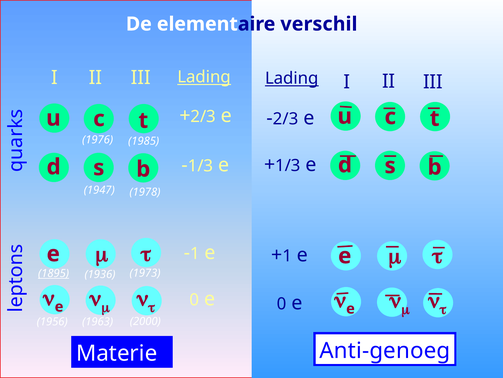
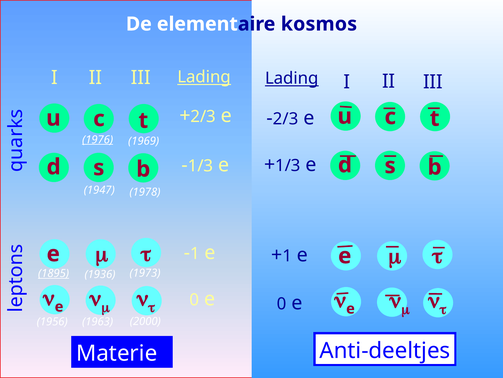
verschil: verschil -> kosmos (319, 24)
1976 underline: none -> present (98, 139)
1985: 1985 -> 1969 (144, 141)
Anti-genoeg: Anti-genoeg -> Anti-deeltjes (385, 350)
